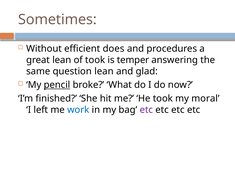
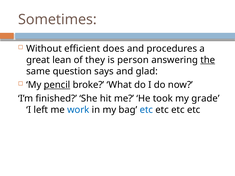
of took: took -> they (95, 60)
temper: temper -> person (133, 60)
the underline: none -> present (208, 60)
question lean: lean -> says (104, 71)
moral: moral -> grade (205, 99)
etc colour: purple -> blue (146, 110)
